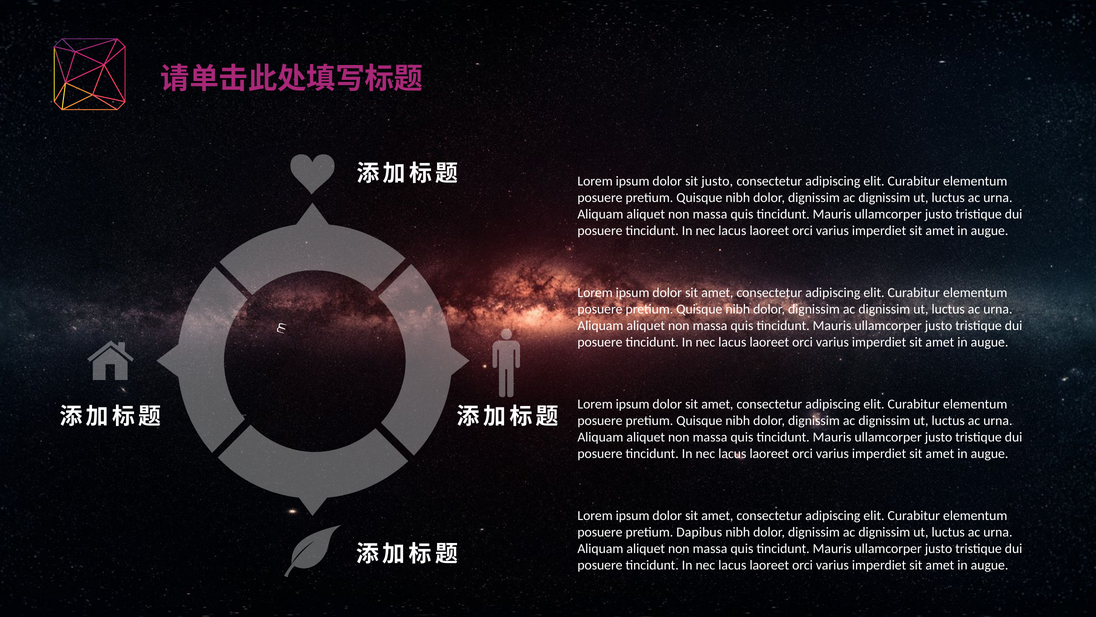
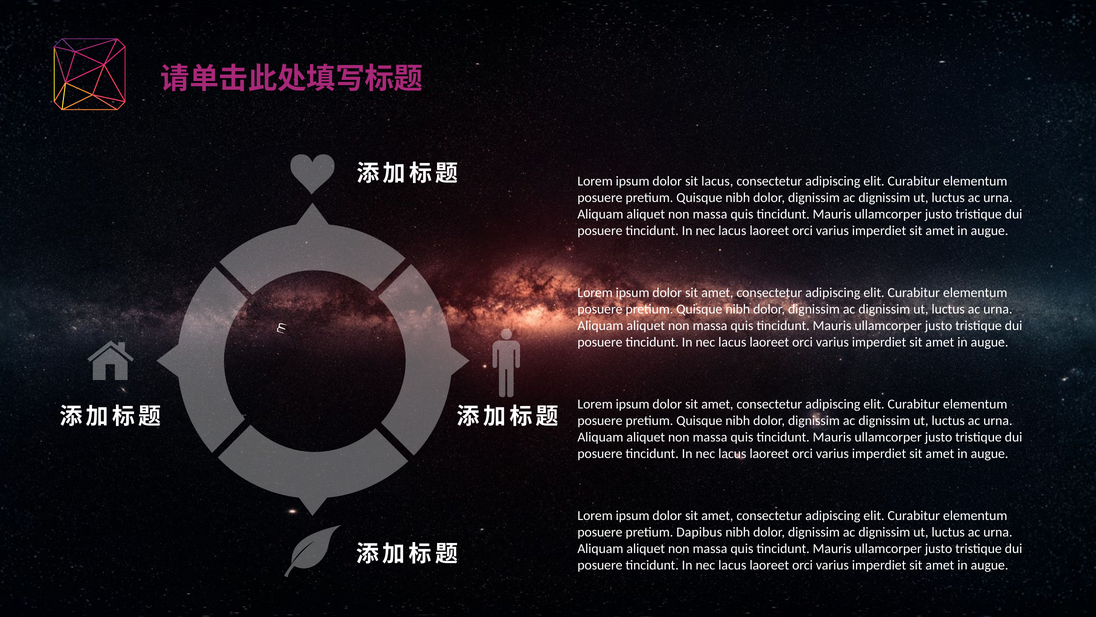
sit justo: justo -> lacus (717, 181)
